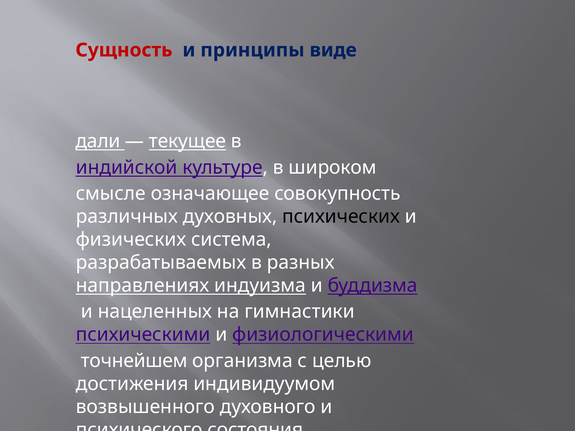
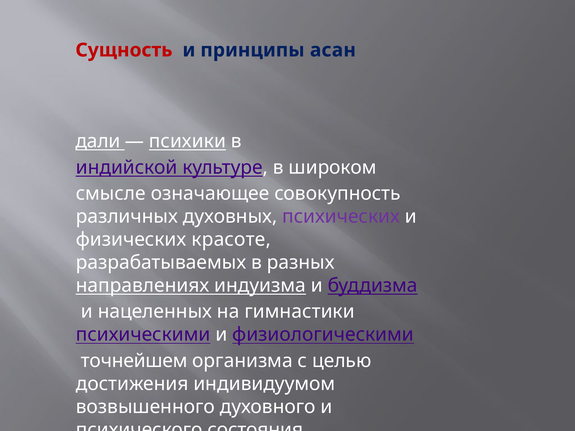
виде: виде -> асан (333, 50)
текущее: текущее -> психики (187, 141)
психических colour: black -> purple (341, 217)
система: система -> красоте (231, 240)
